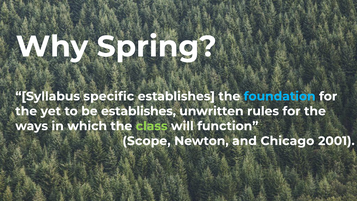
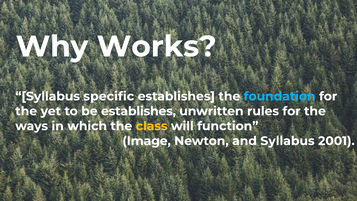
Spring: Spring -> Works (157, 47)
class colour: light green -> yellow (152, 126)
Scope: Scope -> Image (147, 141)
and Chicago: Chicago -> Syllabus (287, 141)
